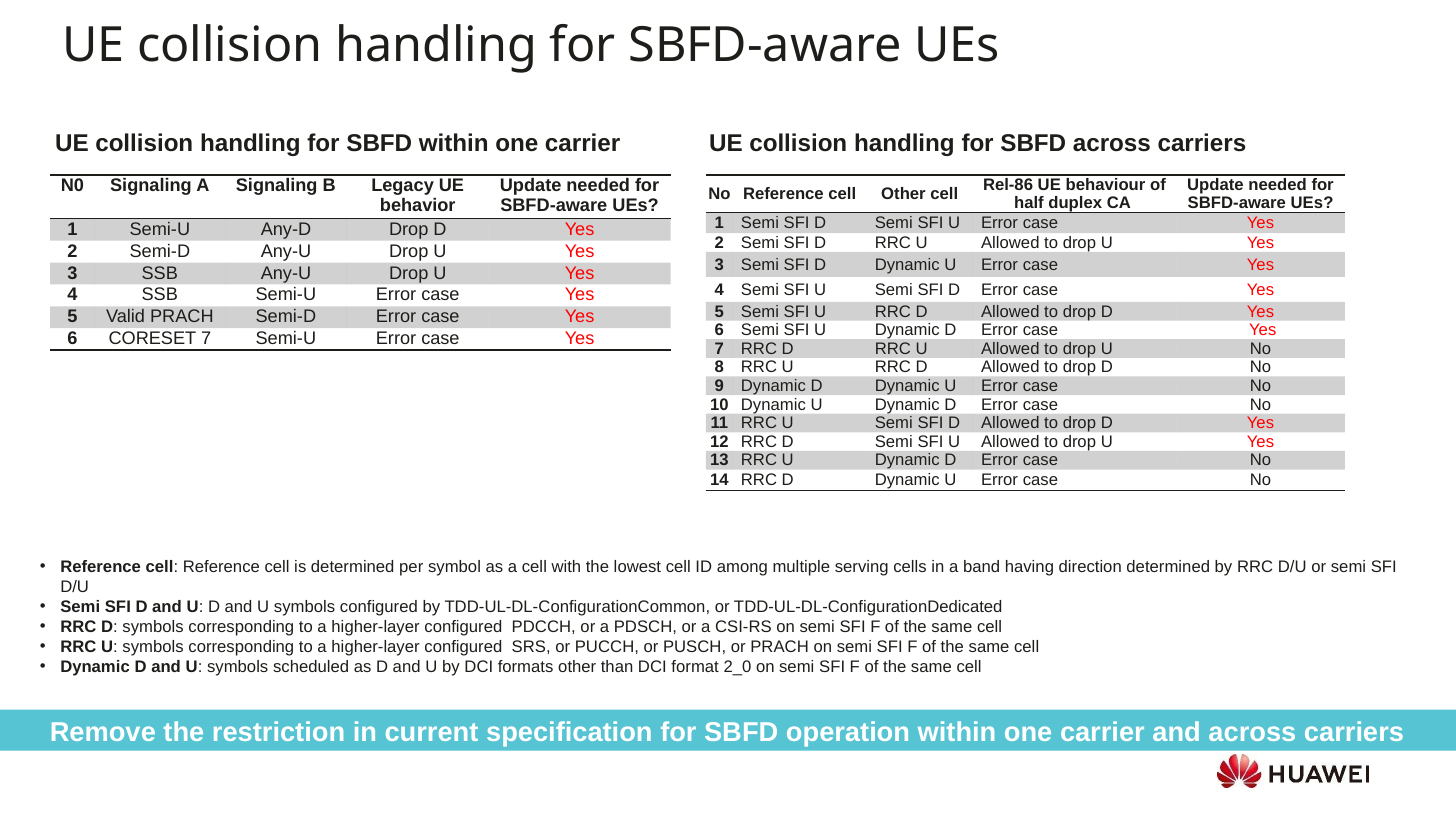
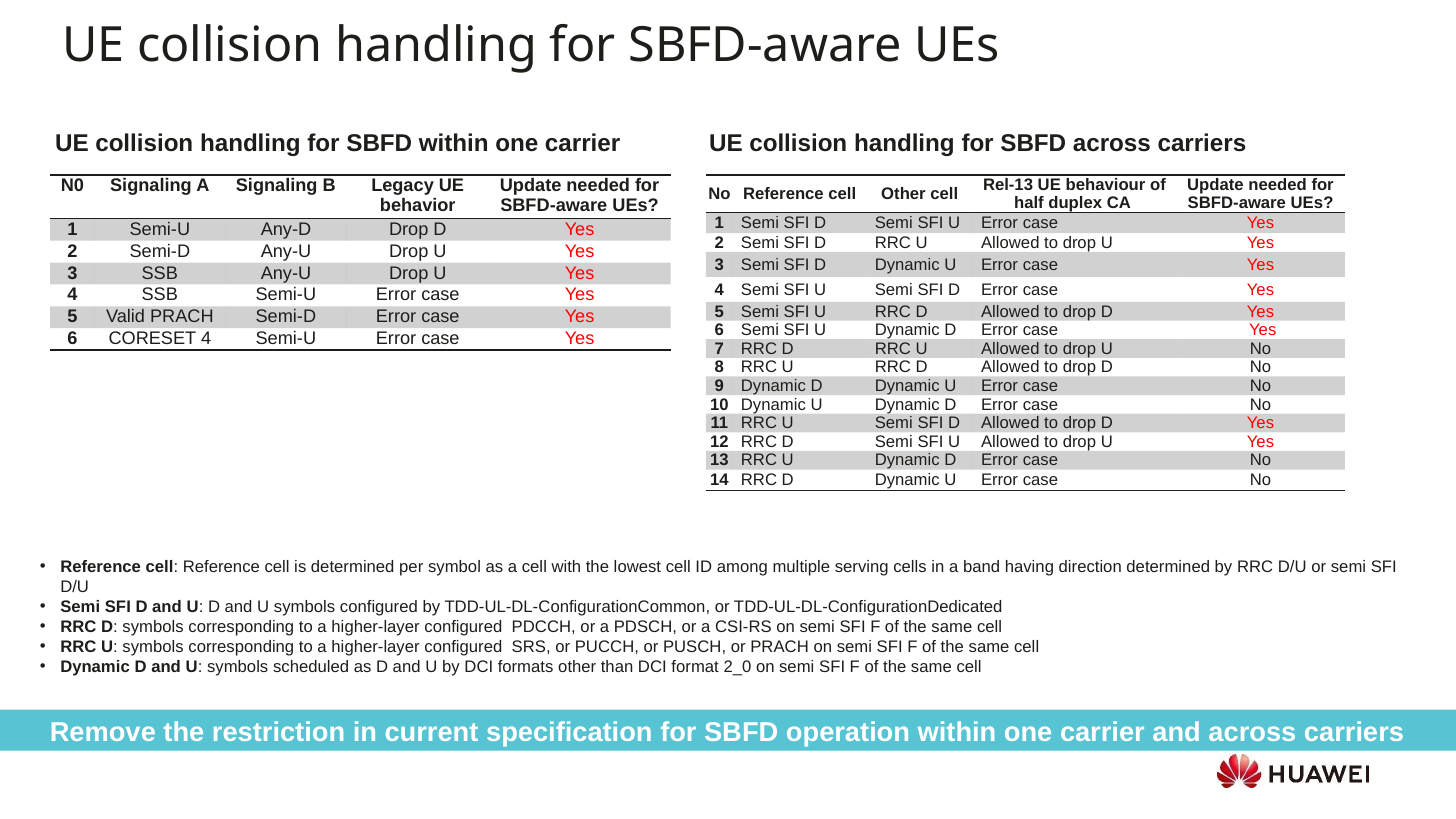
Rel-86: Rel-86 -> Rel-13 (1008, 185)
CORESET 7: 7 -> 4 (206, 339)
